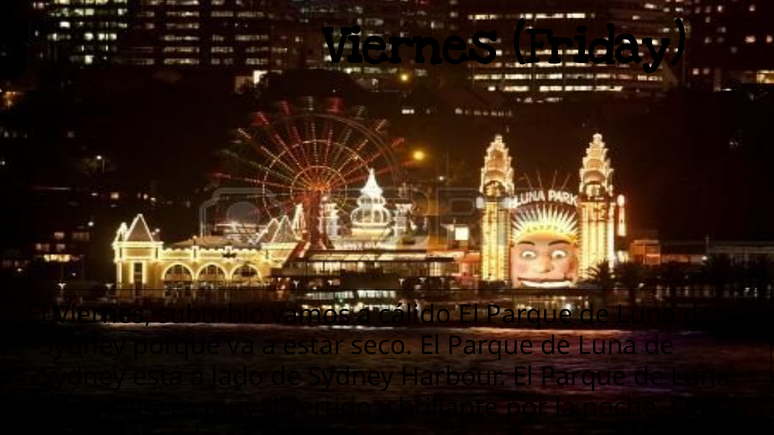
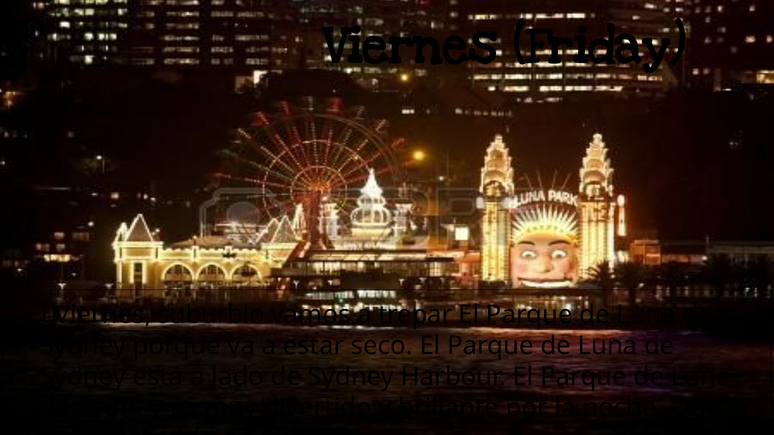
cálido: cálido -> trepar (415, 315)
